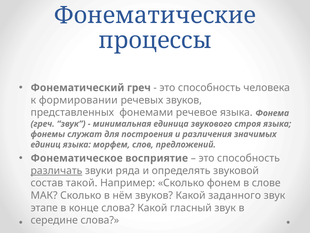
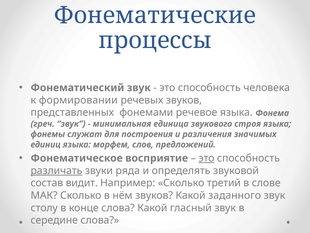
Фонематический греч: греч -> звук (139, 88)
это underline: none -> present (207, 158)
такой: такой -> видит (82, 183)
фонем: фонем -> третий (224, 183)
этапе: этапе -> столу (44, 207)
